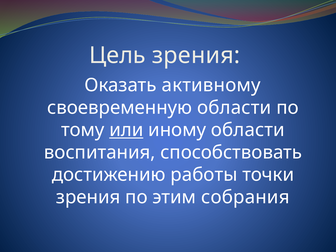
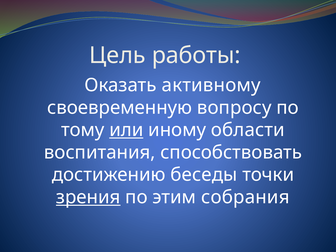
Цель зрения: зрения -> работы (196, 55)
своевременную области: области -> вопросу (234, 108)
работы: работы -> беседы (204, 175)
зрения underline: none -> present (88, 197)
